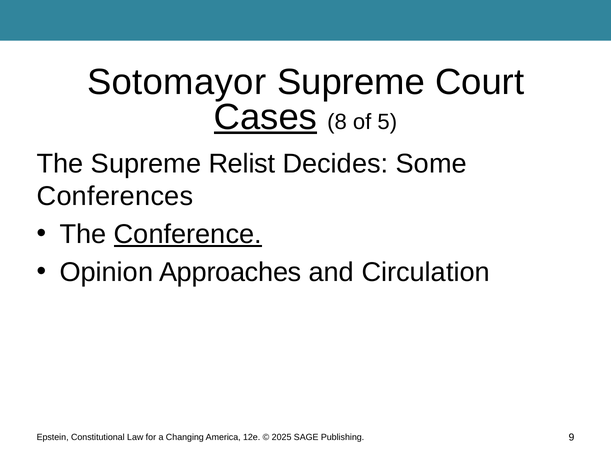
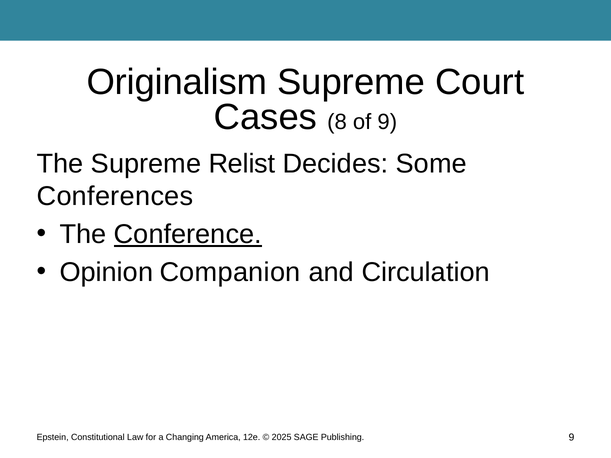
Sotomayor: Sotomayor -> Originalism (177, 82)
Cases underline: present -> none (265, 117)
of 5: 5 -> 9 (387, 122)
Approaches: Approaches -> Companion (230, 272)
